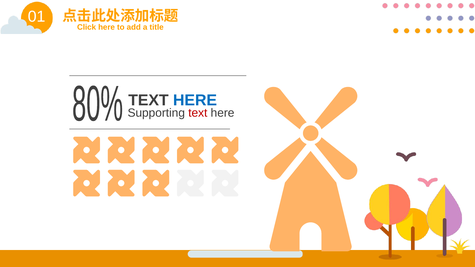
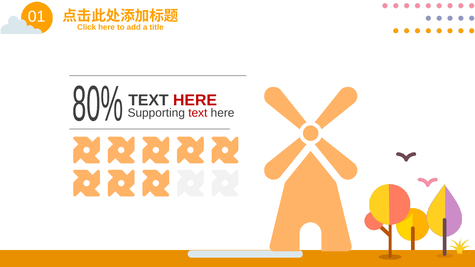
HERE colour: blue -> red (195, 100)
